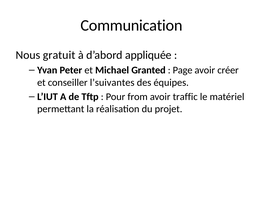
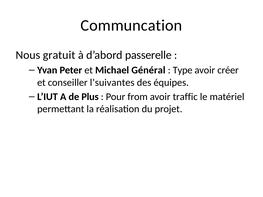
Communication: Communication -> Communcation (131, 25)
appliquée: appliquée -> passerelle (148, 55)
Granted: Granted -> Général (148, 70)
Page: Page -> Type (183, 70)
Tftp: Tftp -> Plus (90, 97)
